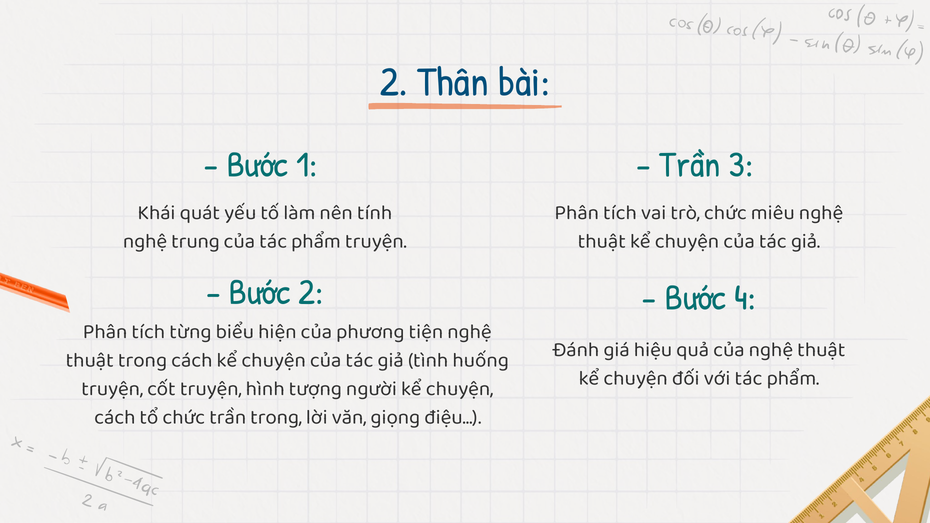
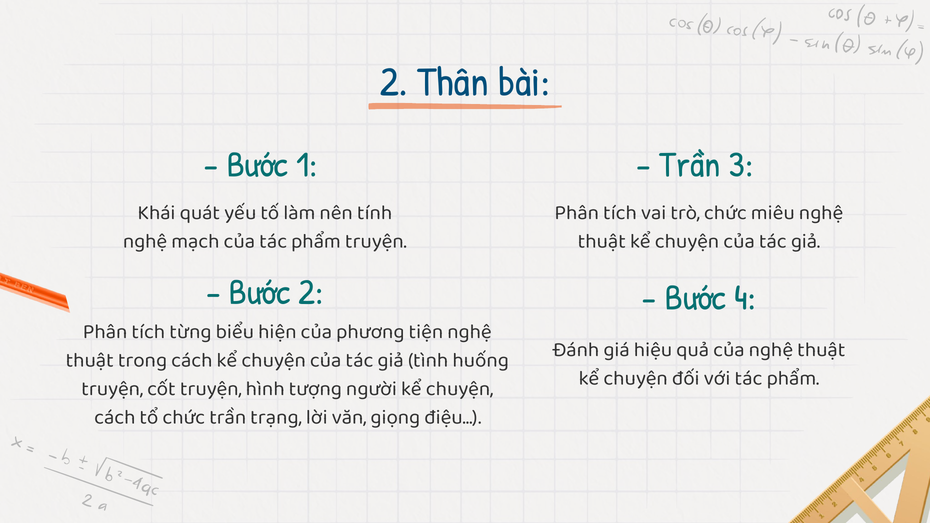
trung: trung -> mạch (195, 241)
trần trong: trong -> trạng (276, 417)
